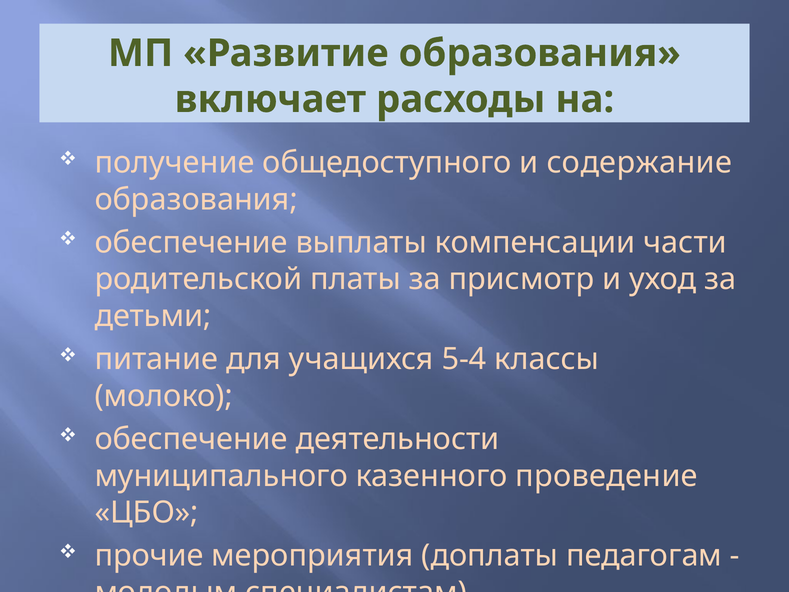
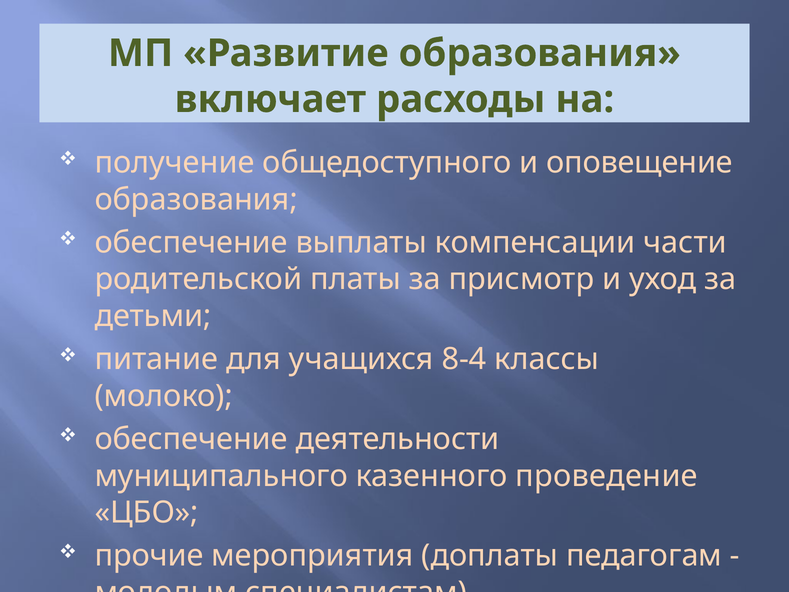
содержание: содержание -> оповещение (640, 163)
5-4: 5-4 -> 8-4 (464, 359)
